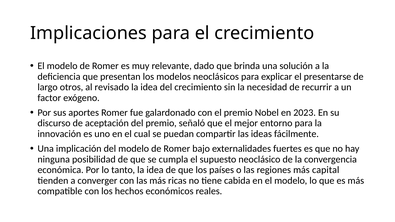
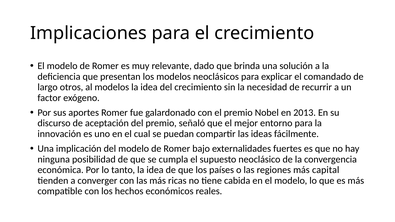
presentarse: presentarse -> comandado (327, 77)
al revisado: revisado -> modelos (112, 87)
2023: 2023 -> 2013 (305, 113)
